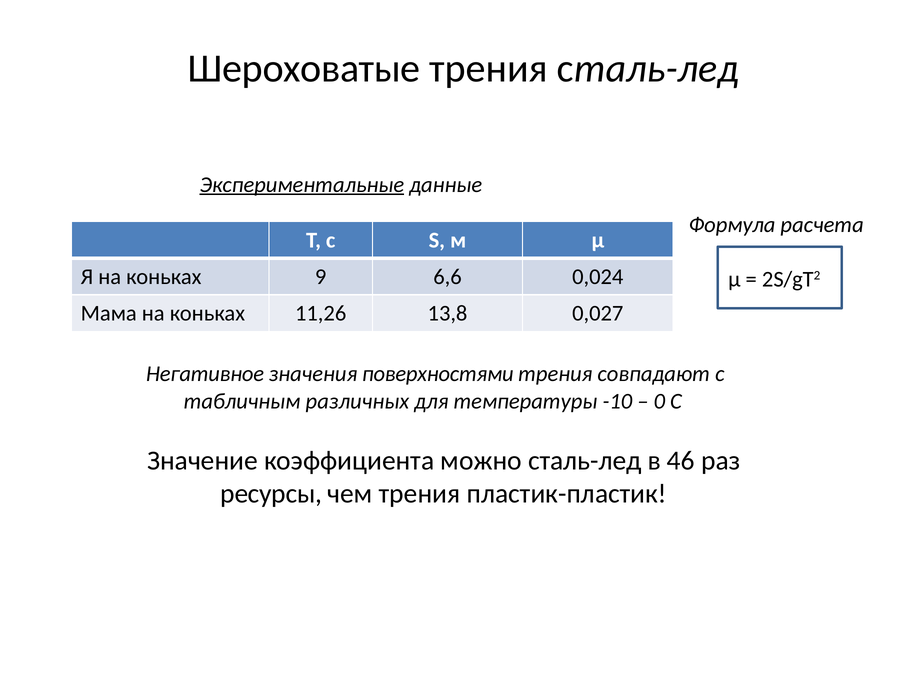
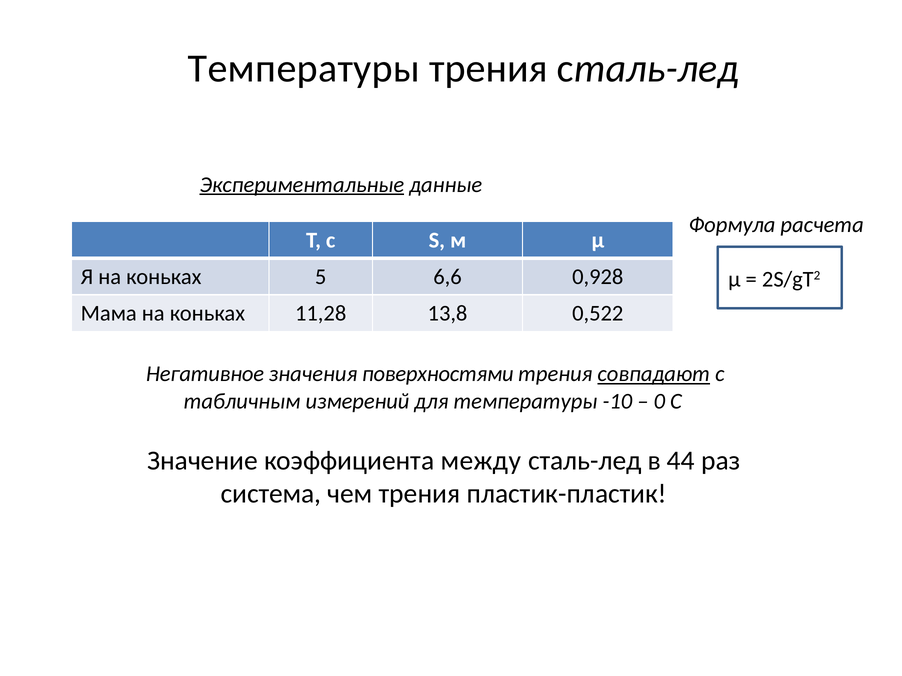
Шероховатые: Шероховатые -> Температуры (304, 68)
9: 9 -> 5 (321, 277)
0,024: 0,024 -> 0,928 (598, 277)
11,26: 11,26 -> 11,28 (321, 314)
0,027: 0,027 -> 0,522 (598, 314)
совпадают underline: none -> present (654, 374)
различных: различных -> измерений (358, 401)
можно: можно -> между (481, 461)
46: 46 -> 44 (681, 461)
ресурсы: ресурсы -> система (271, 494)
